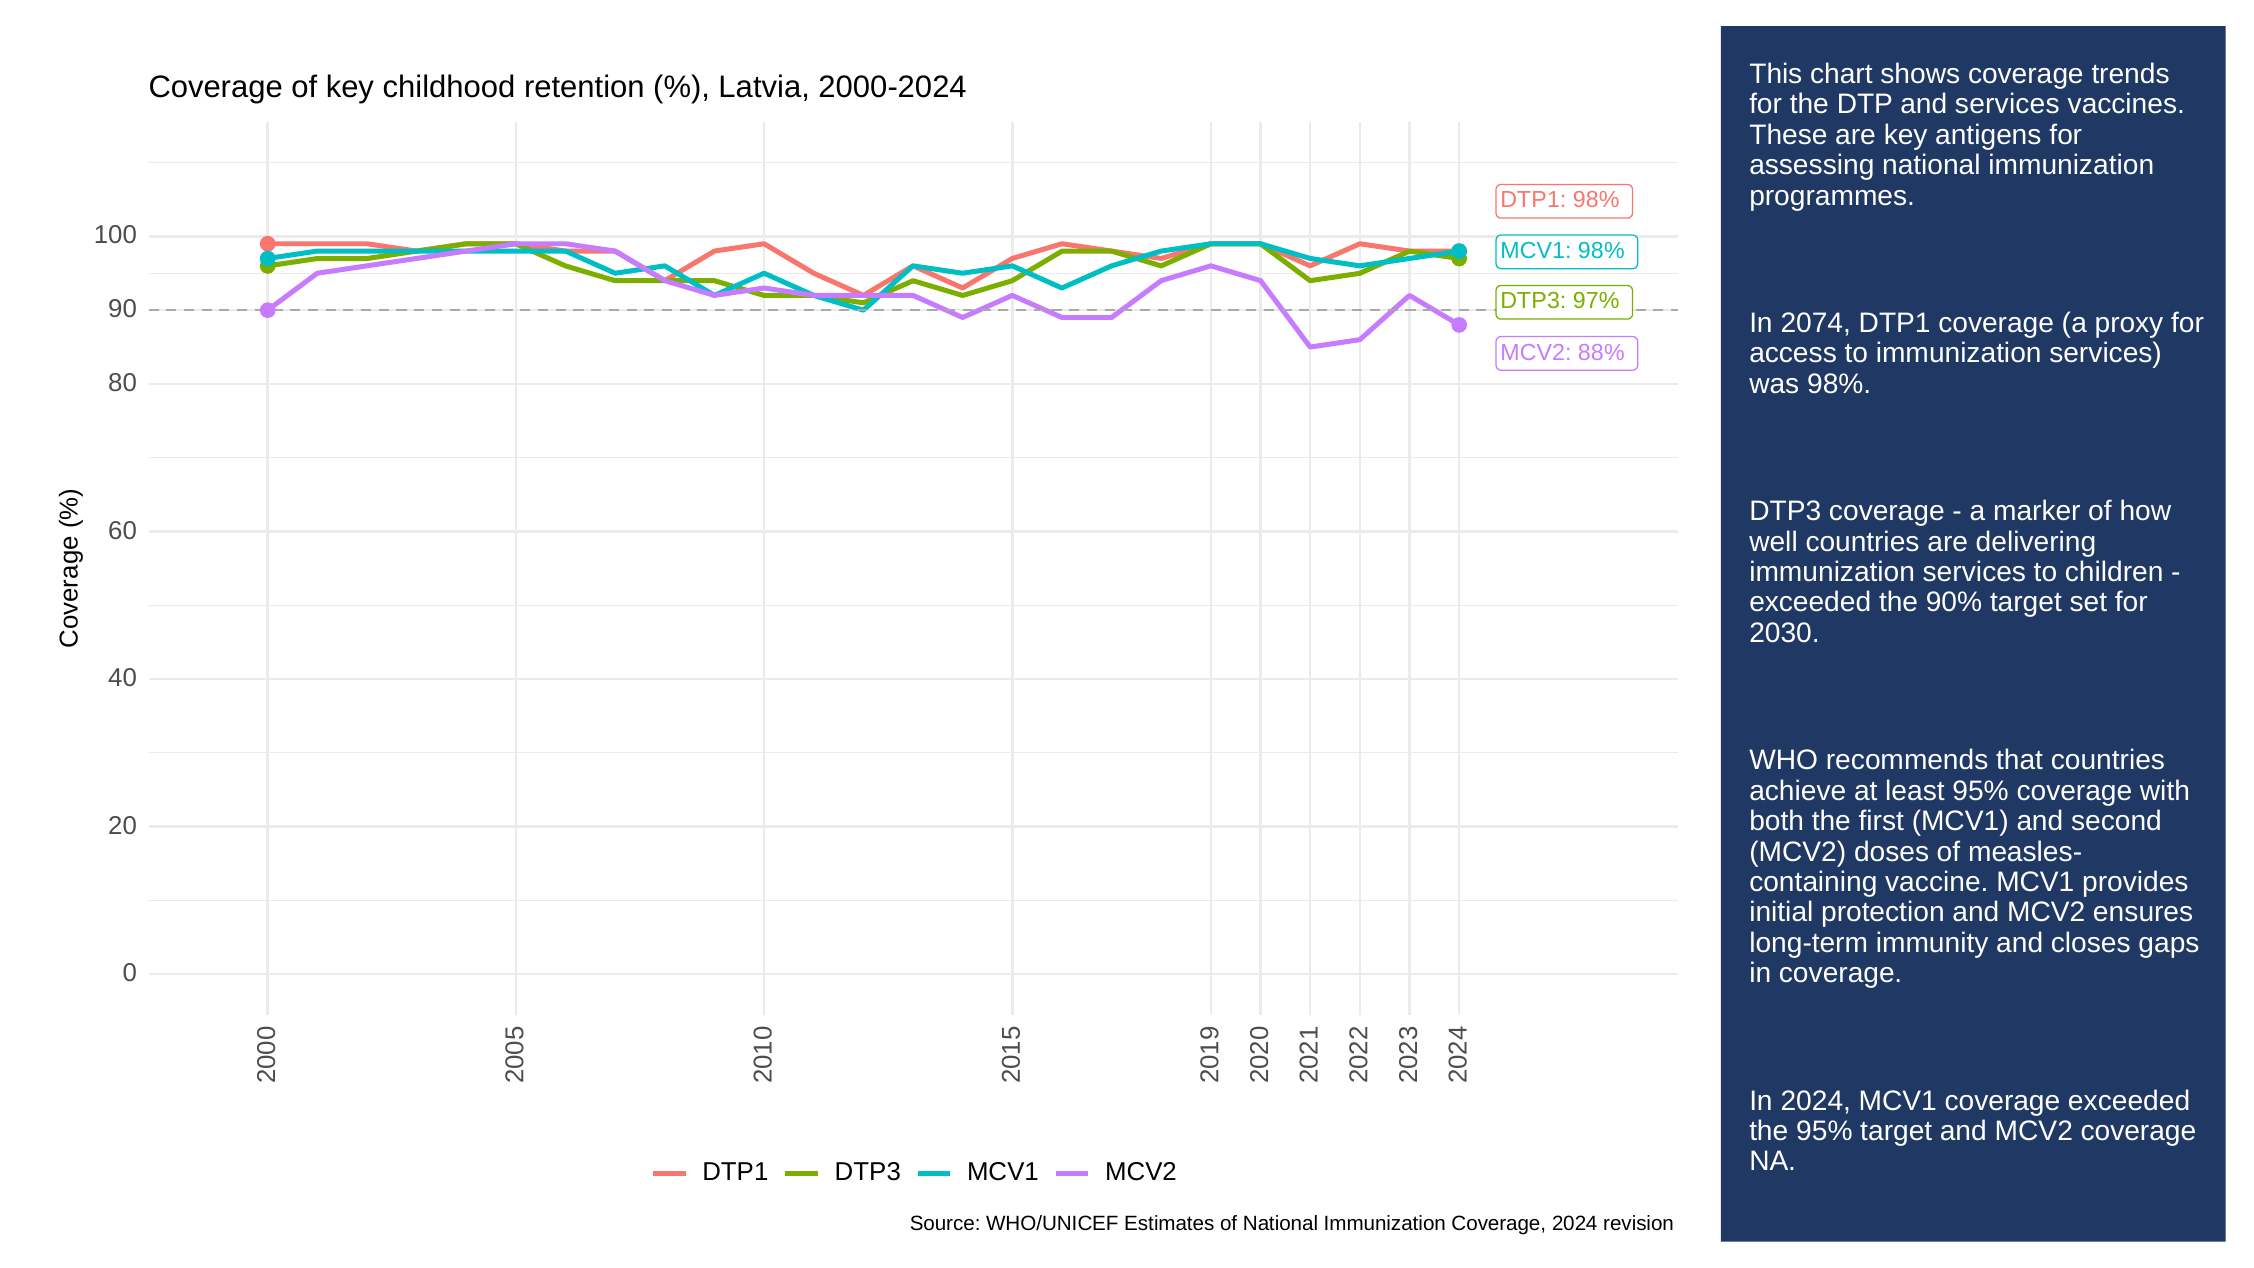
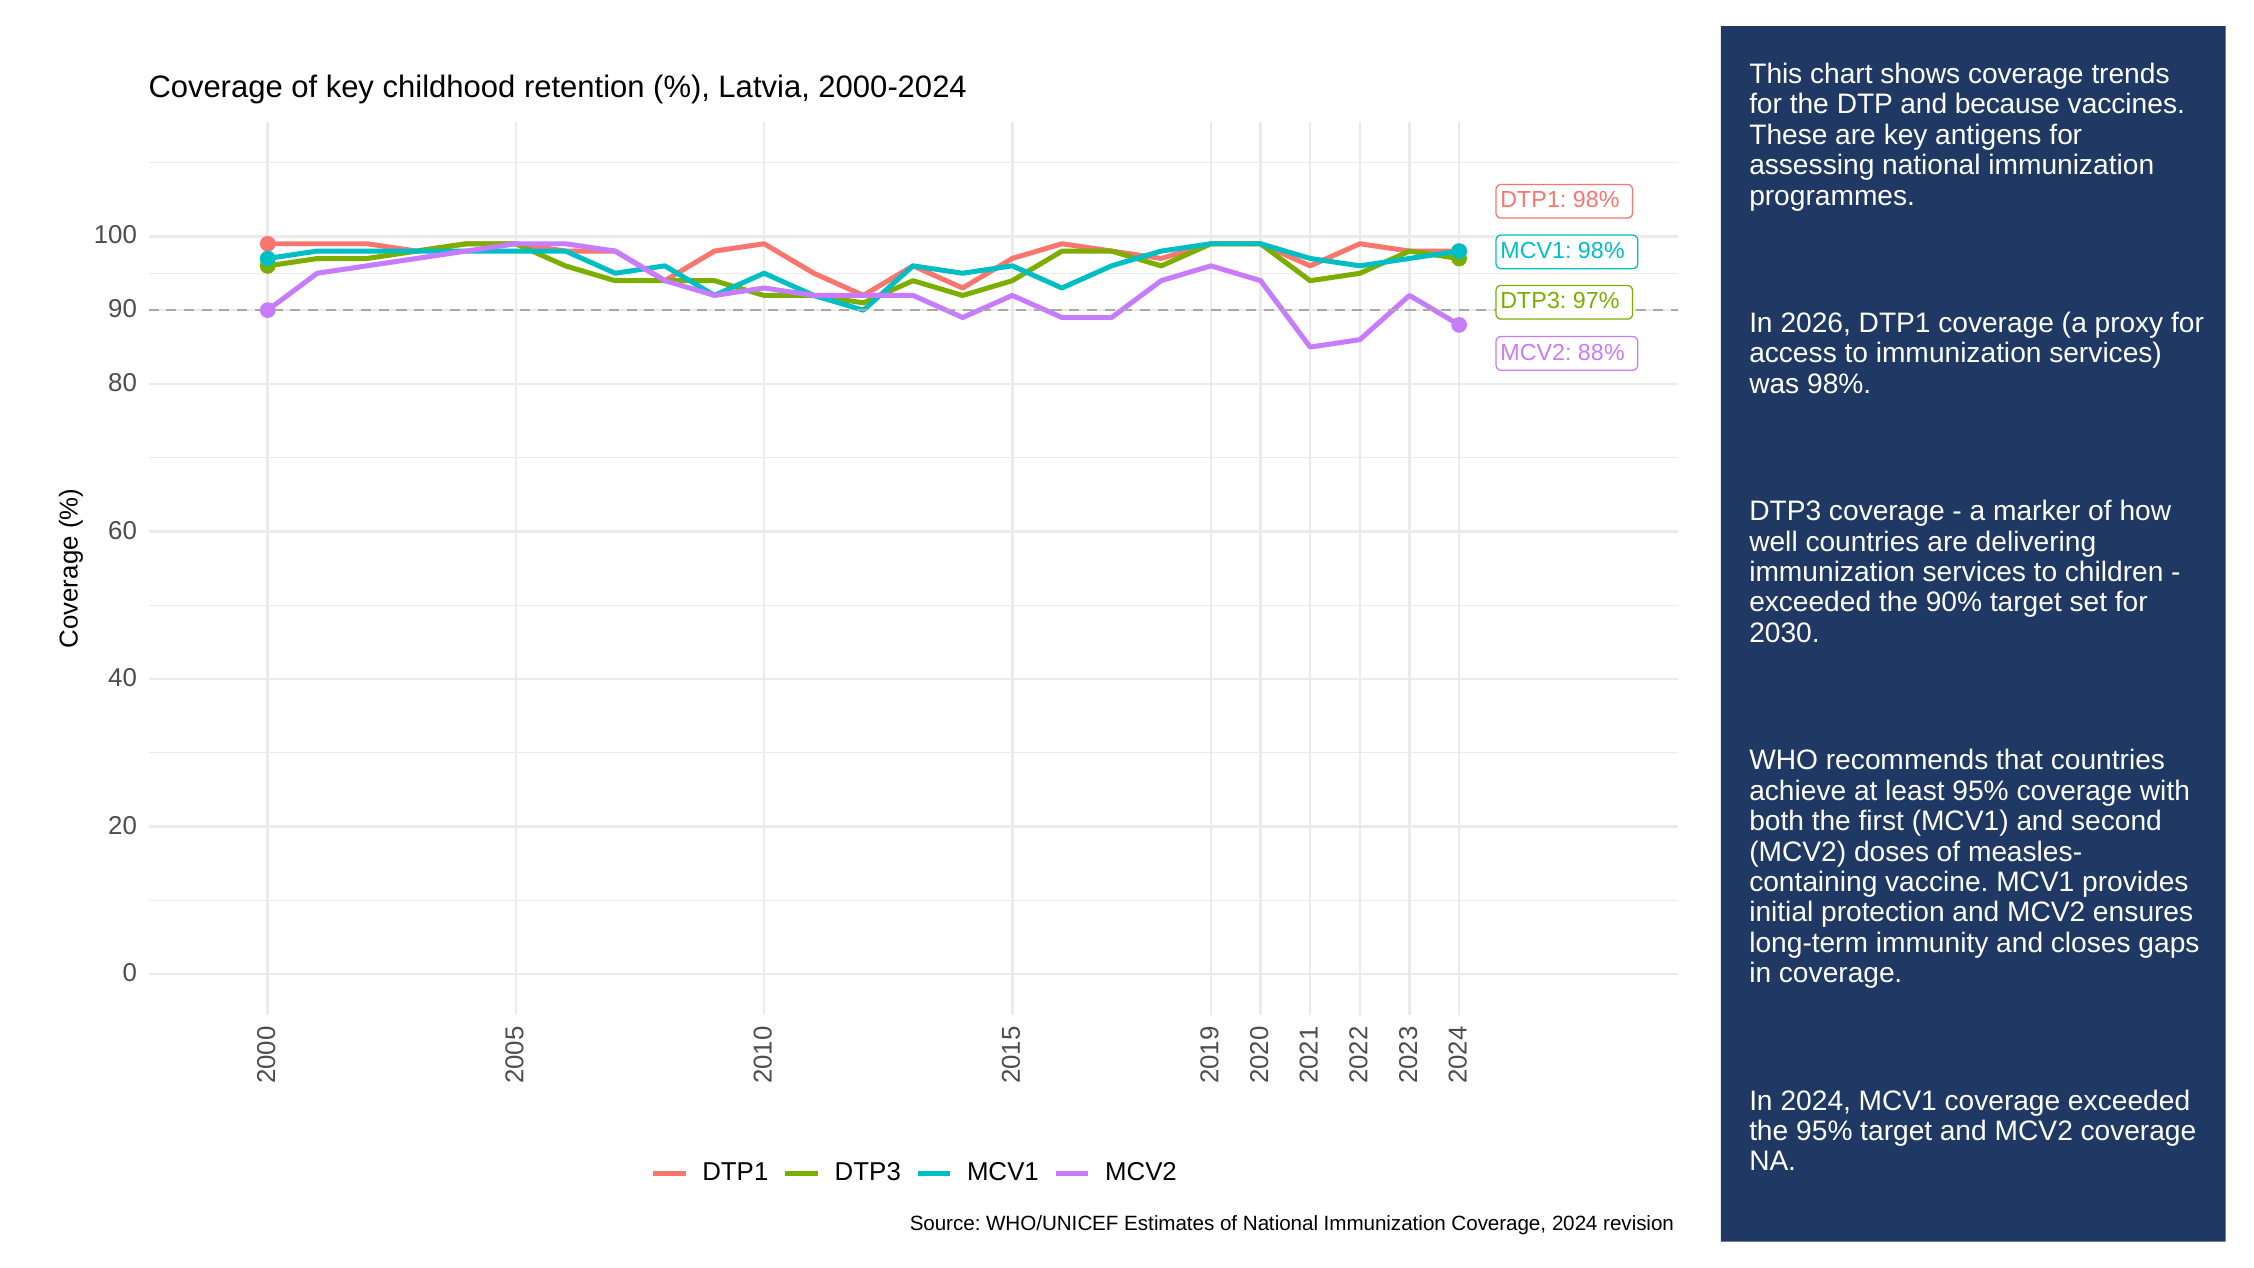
and services: services -> because (2008, 105)
2074: 2074 -> 2026 (1816, 323)
